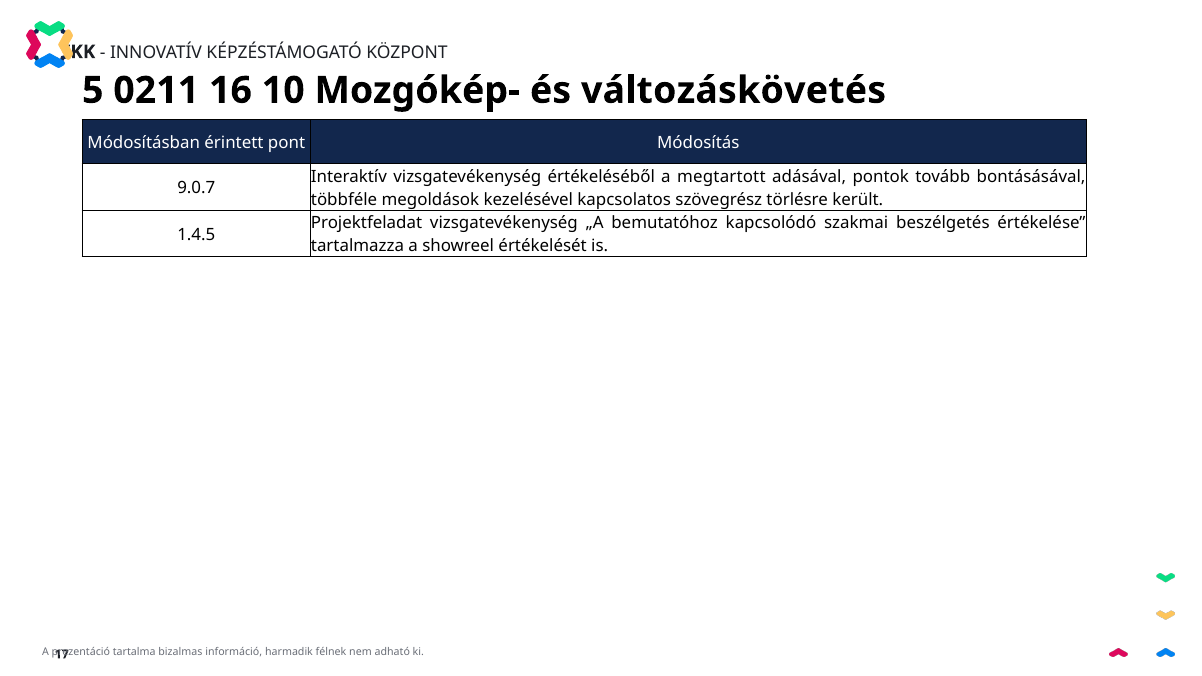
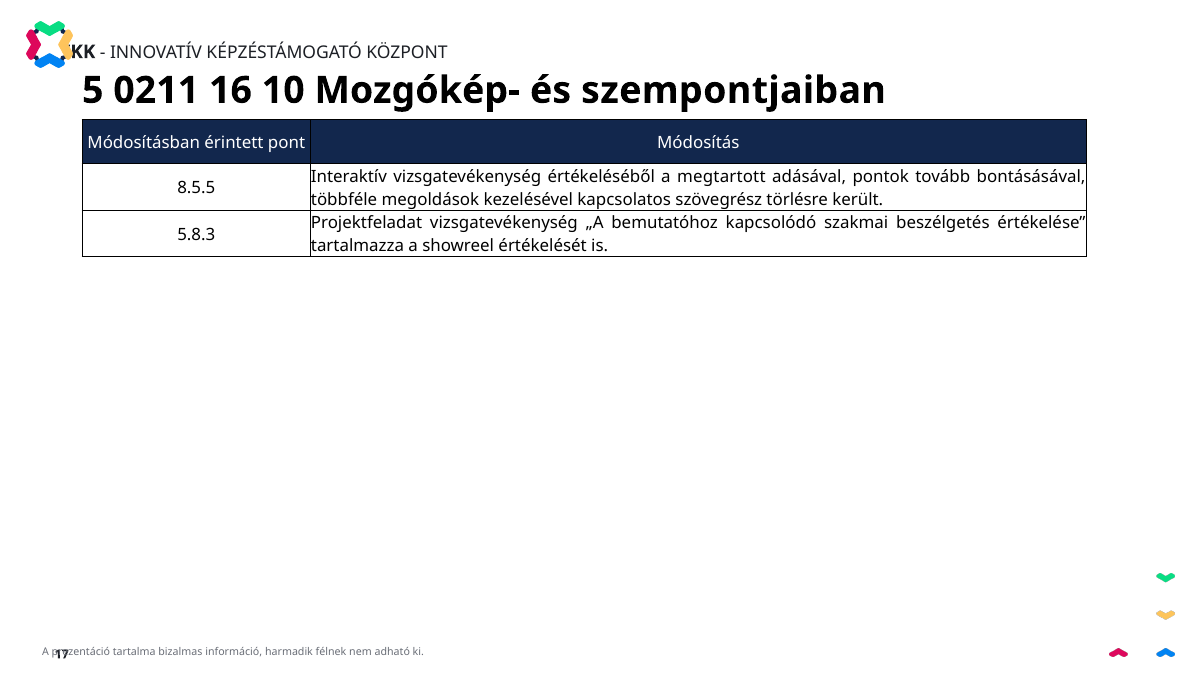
változáskövetés: változáskövetés -> szempontjaiban (733, 90)
9.0.7: 9.0.7 -> 8.5.5 (196, 188)
1.4.5: 1.4.5 -> 5.8.3 (196, 235)
